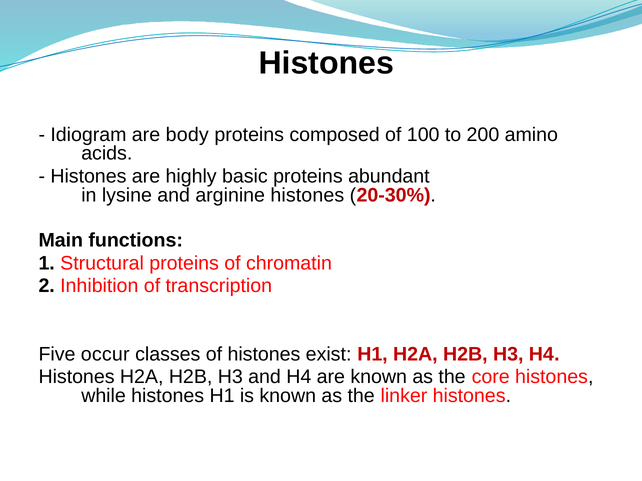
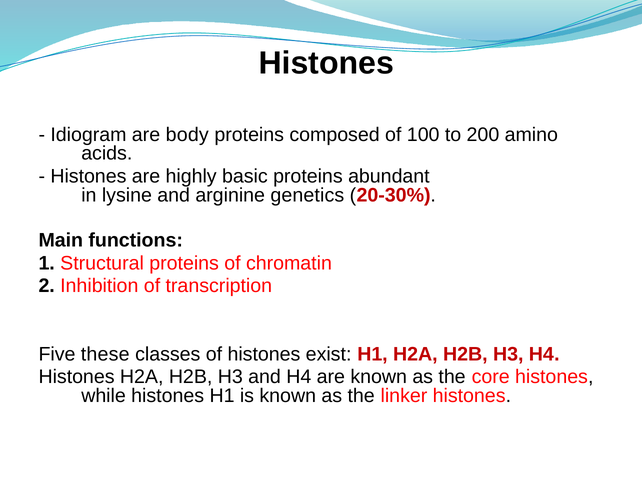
arginine histones: histones -> genetics (307, 195)
occur: occur -> these (105, 354)
